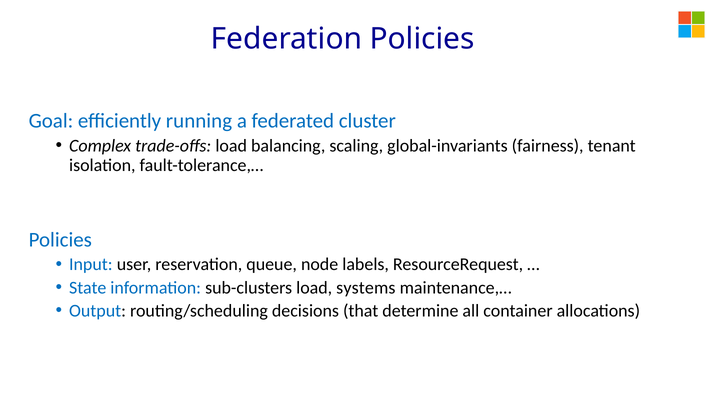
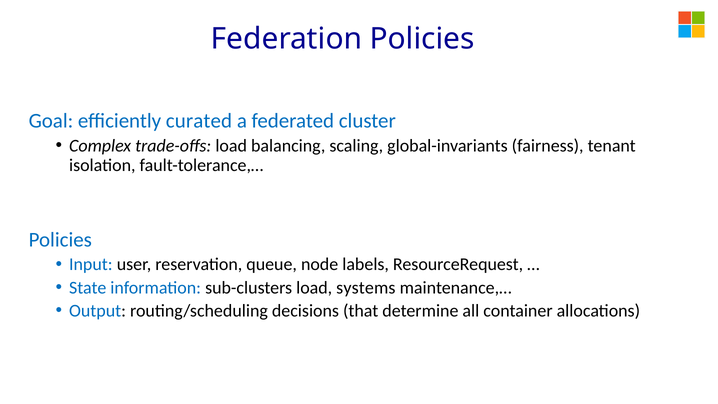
running: running -> curated (199, 121)
